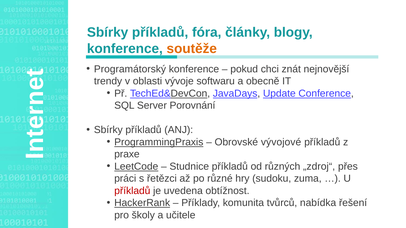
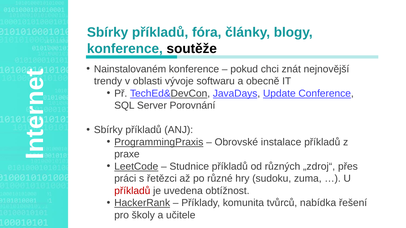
soutěže colour: orange -> black (192, 49)
Programátorský: Programátorský -> Nainstalovaném (130, 69)
vývojové: vývojové -> instalace (281, 142)
